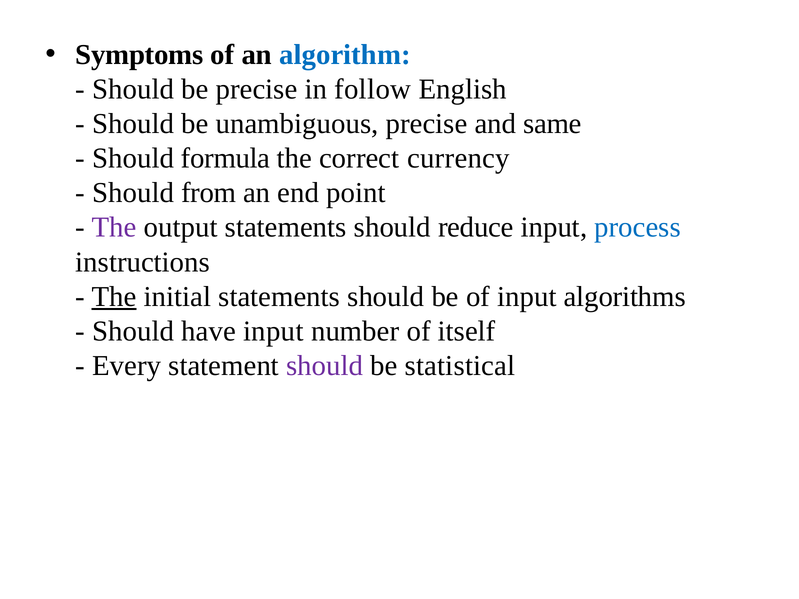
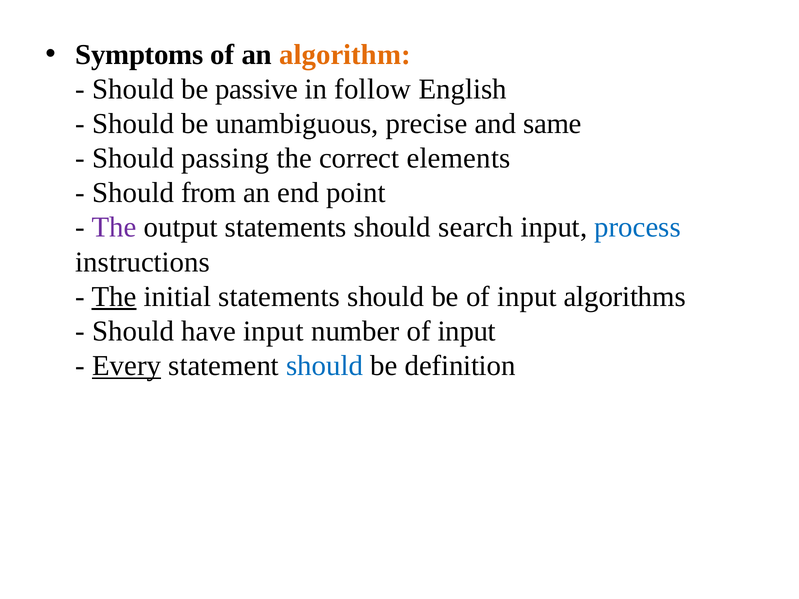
algorithm colour: blue -> orange (345, 55)
be precise: precise -> passive (257, 89)
formula: formula -> passing (225, 158)
currency: currency -> elements (459, 158)
reduce: reduce -> search (476, 228)
number of itself: itself -> input (467, 331)
Every underline: none -> present (127, 366)
should colour: purple -> blue (325, 366)
statistical: statistical -> definition (460, 366)
